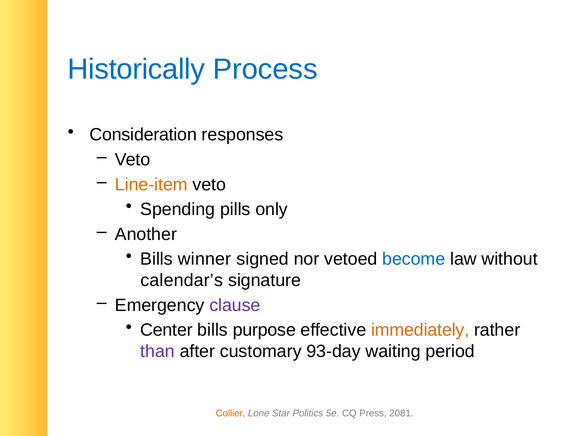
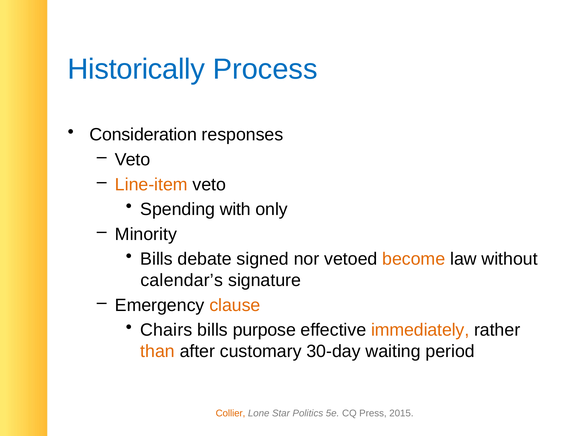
pills: pills -> with (235, 209)
Another: Another -> Minority (146, 234)
winner: winner -> debate (205, 259)
become colour: blue -> orange (414, 259)
clause colour: purple -> orange (235, 305)
Center: Center -> Chairs (166, 330)
than colour: purple -> orange (158, 351)
93-day: 93-day -> 30-day (334, 351)
2081: 2081 -> 2015 (401, 413)
